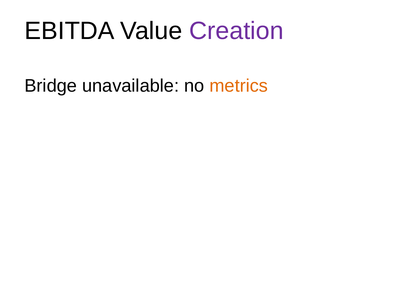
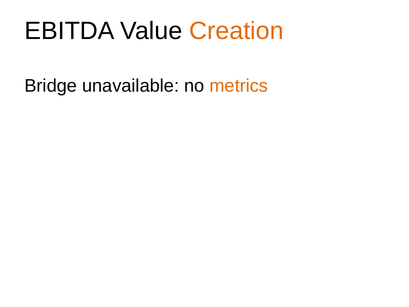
Creation colour: purple -> orange (236, 31)
